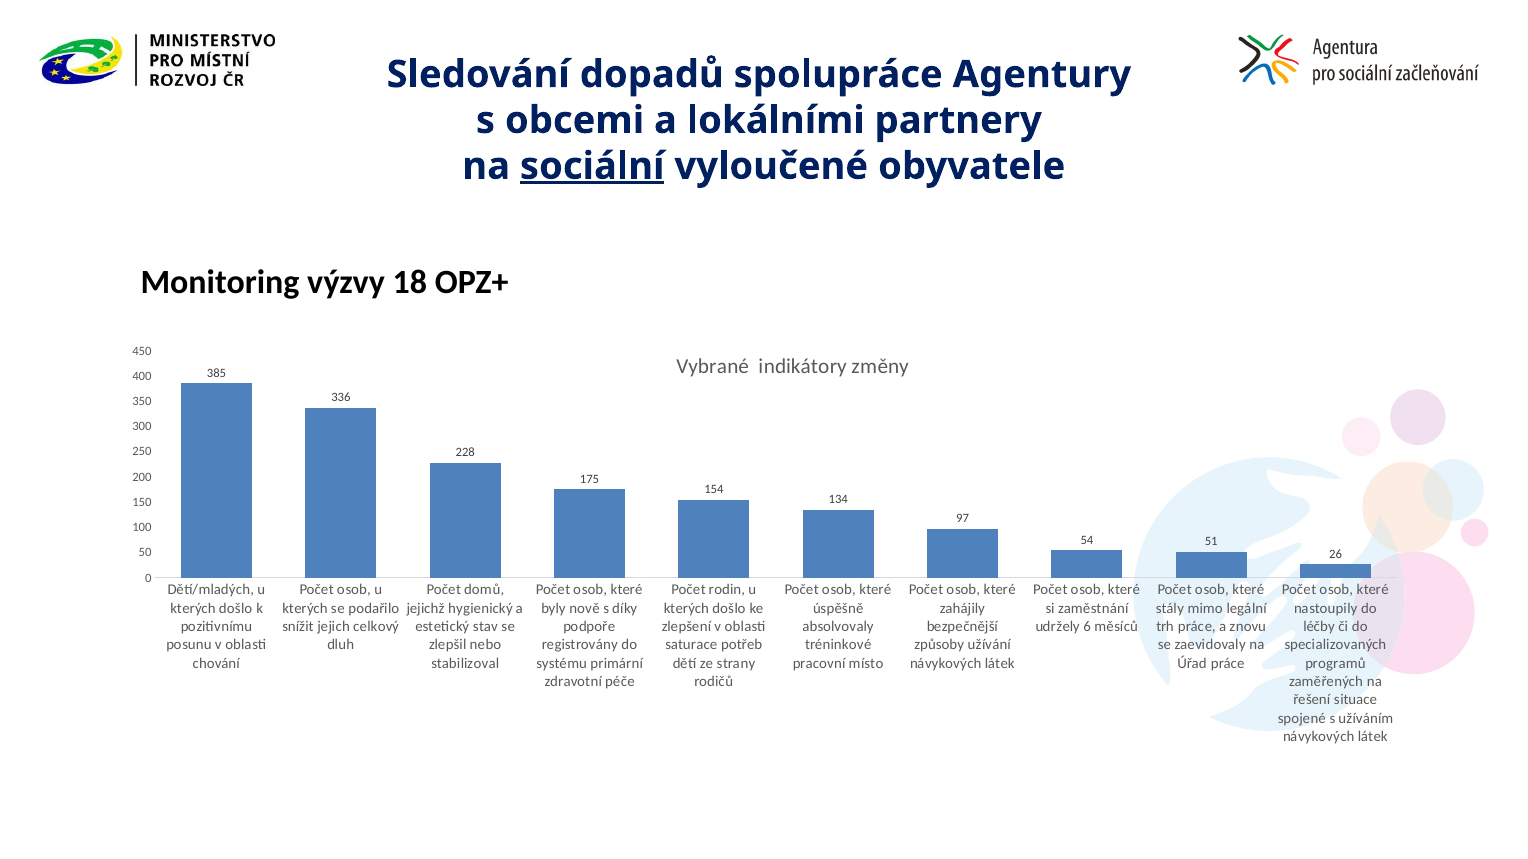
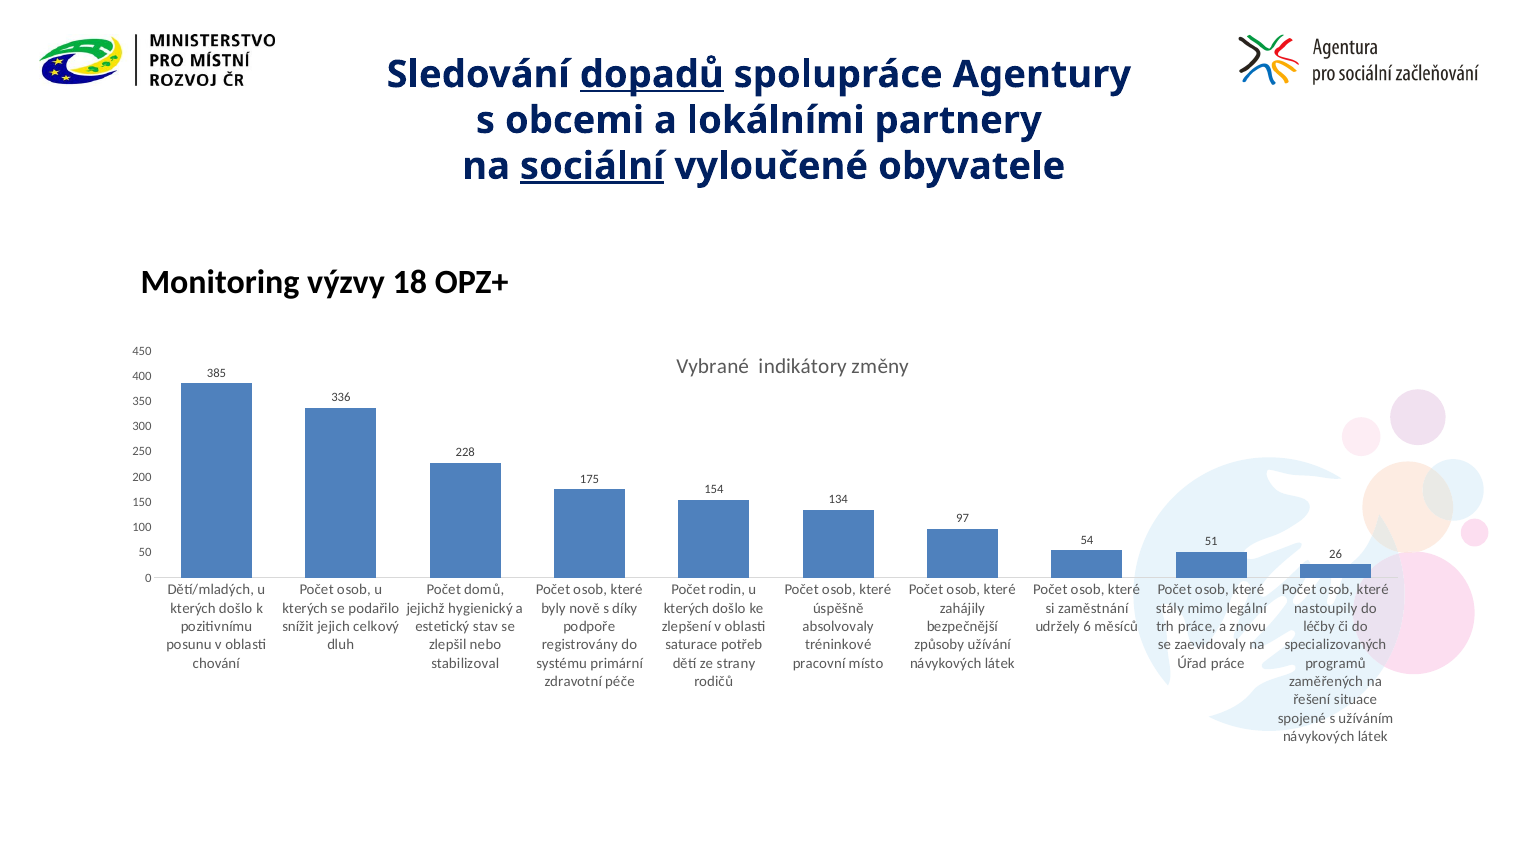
dopadů underline: none -> present (652, 75)
